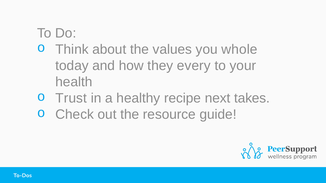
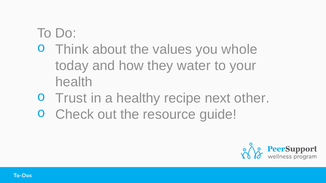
every: every -> water (194, 66)
takes: takes -> other (252, 98)
